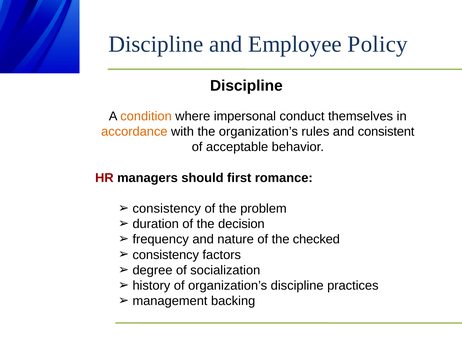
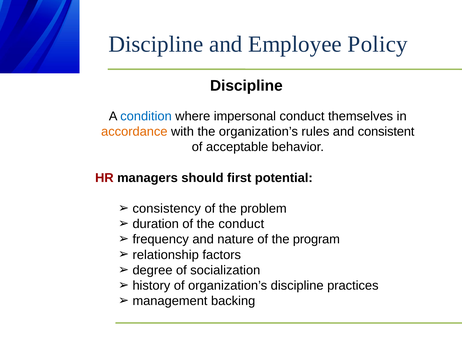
condition colour: orange -> blue (146, 116)
romance: romance -> potential (284, 178)
the decision: decision -> conduct (241, 224)
checked: checked -> program (316, 240)
consistency: consistency -> relationship (166, 255)
